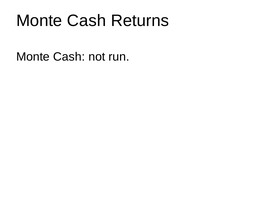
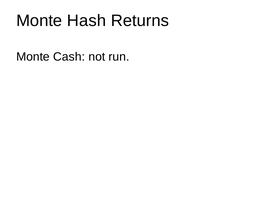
Cash: Cash -> Hash (87, 21)
